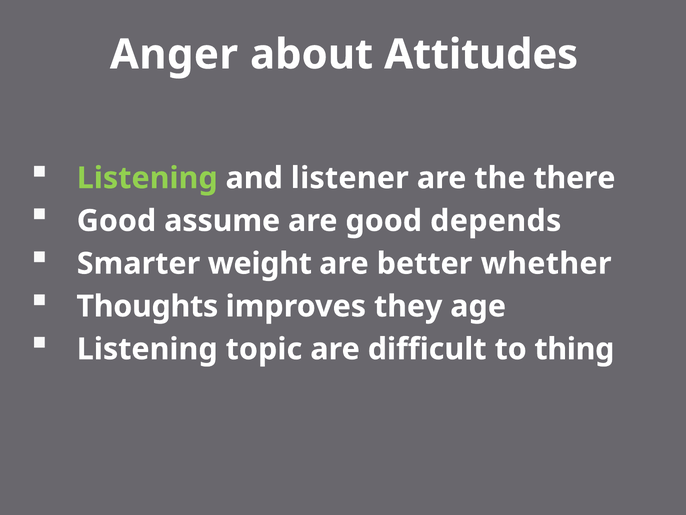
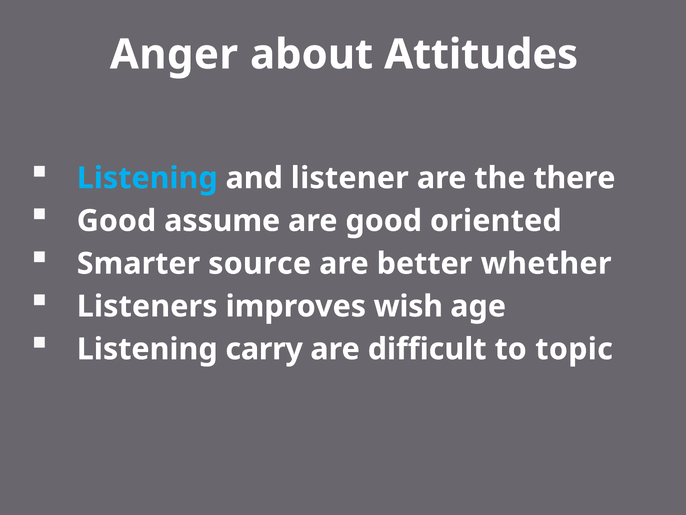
Listening colour: light green -> light blue (147, 178)
depends: depends -> oriented (496, 221)
weight: weight -> source (260, 263)
Thoughts: Thoughts -> Listeners (147, 306)
they: they -> wish (408, 306)
topic: topic -> carry (264, 349)
thing: thing -> topic (574, 349)
